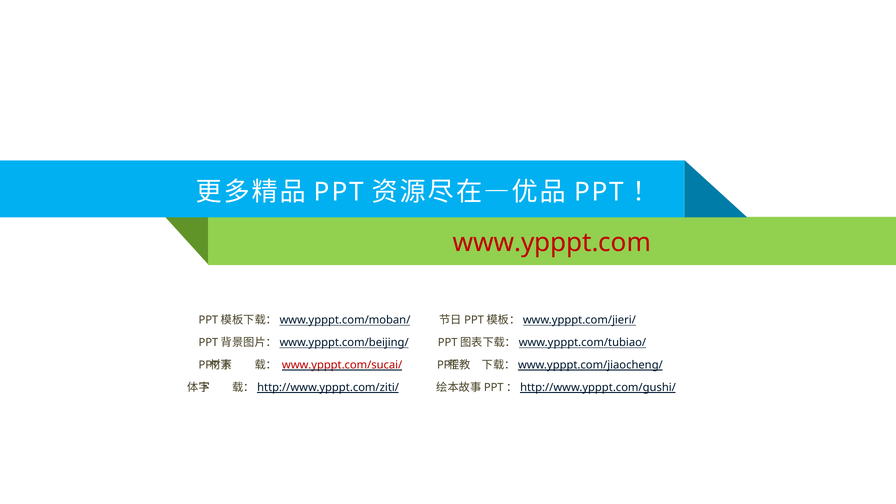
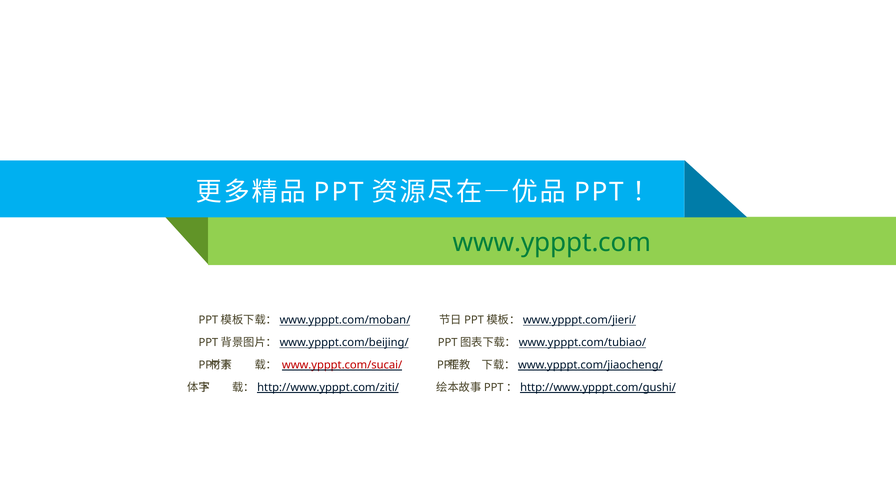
www.ypppt.com colour: red -> green (552, 243)
